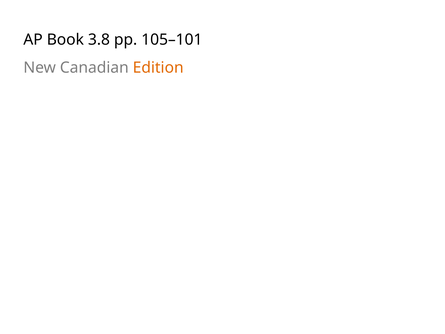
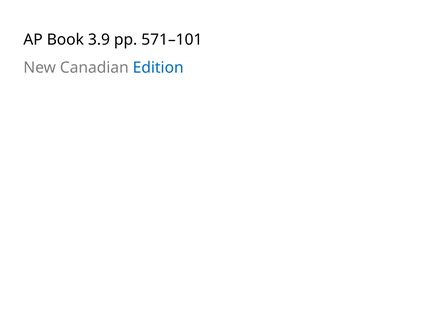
3.8: 3.8 -> 3.9 (99, 40)
105–101: 105–101 -> 571–101 (172, 40)
Edition colour: orange -> blue (158, 68)
